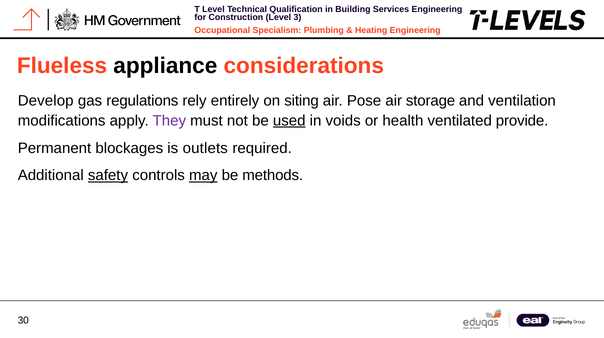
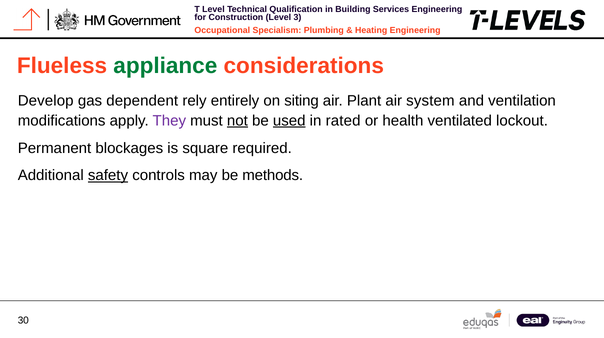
appliance colour: black -> green (165, 65)
regulations: regulations -> dependent (142, 101)
Pose: Pose -> Plant (364, 101)
storage: storage -> system (430, 101)
not underline: none -> present (237, 121)
voids: voids -> rated (343, 121)
provide: provide -> lockout (522, 121)
outlets: outlets -> square (205, 148)
may underline: present -> none (203, 175)
